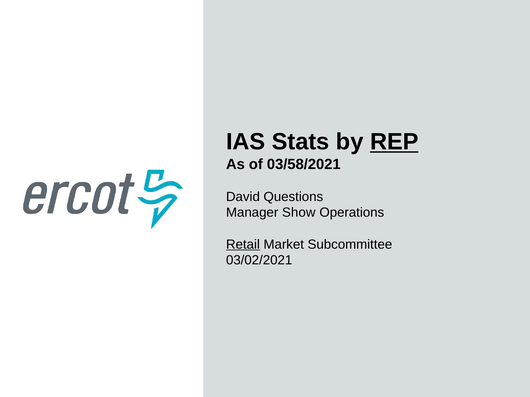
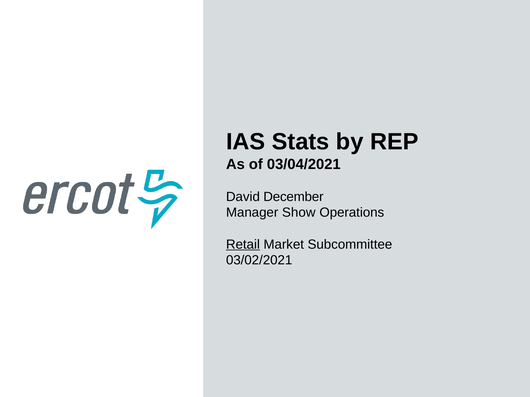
REP underline: present -> none (394, 142)
03/58/2021: 03/58/2021 -> 03/04/2021 (304, 164)
Questions: Questions -> December (293, 197)
